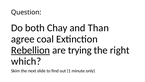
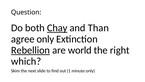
Chay underline: none -> present (57, 28)
agree coal: coal -> only (45, 39)
trying: trying -> world (80, 50)
